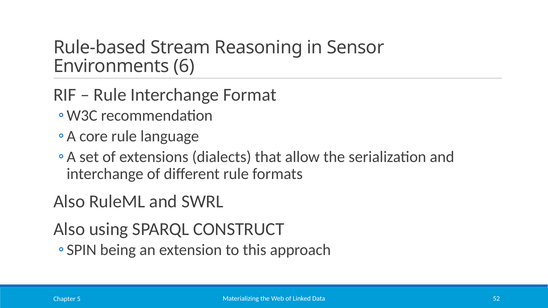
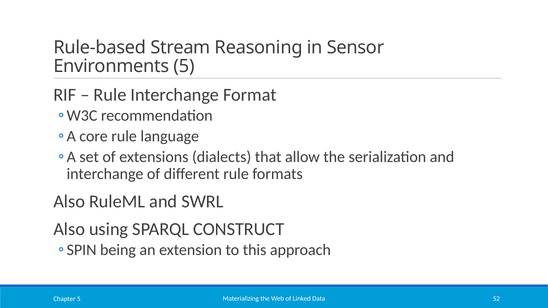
Environments 6: 6 -> 5 (184, 66)
